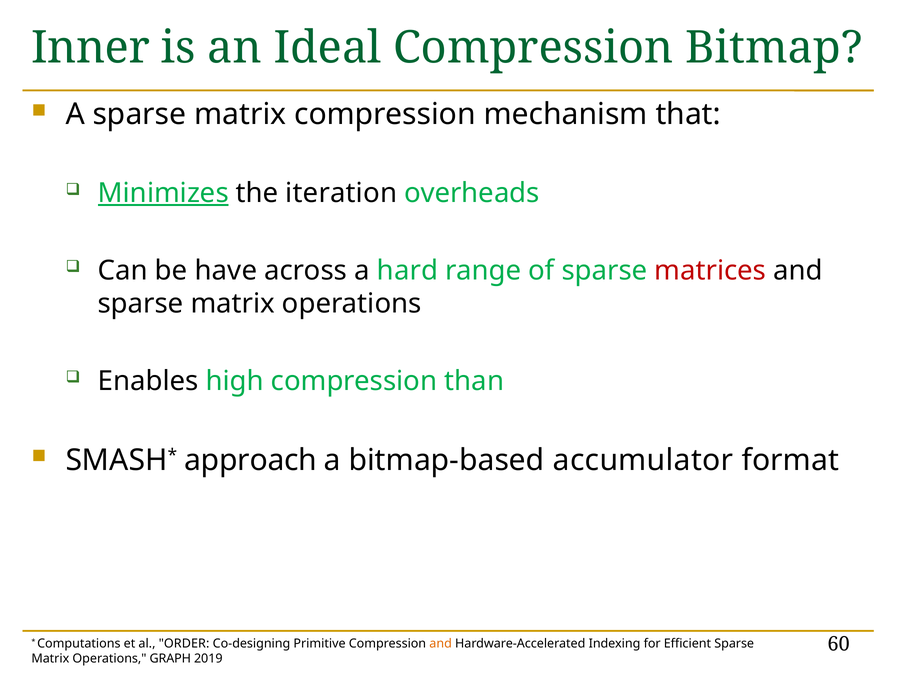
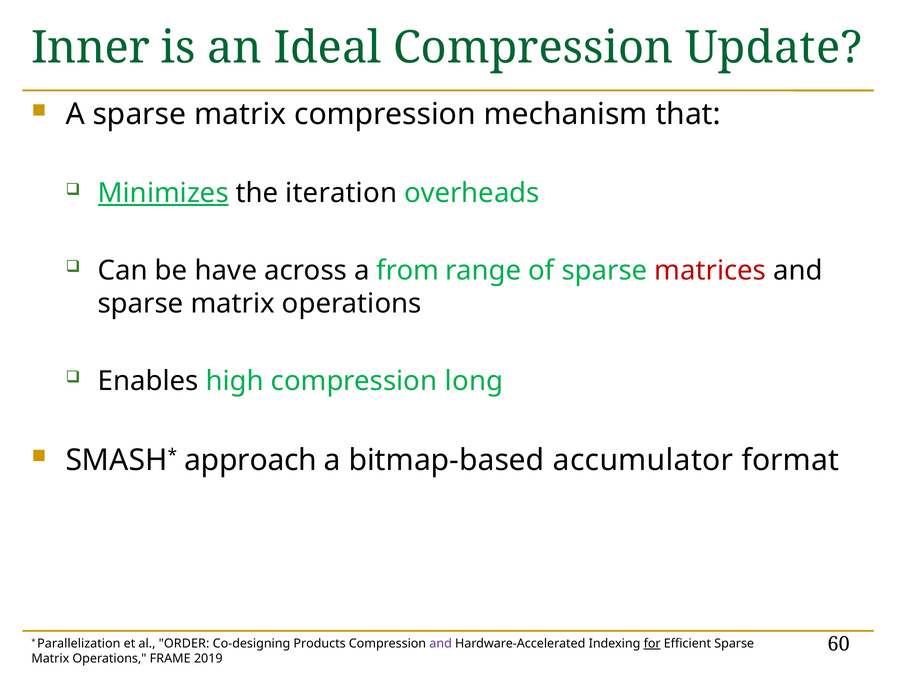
Bitmap: Bitmap -> Update (774, 48)
hard: hard -> from (408, 270)
than: than -> long (474, 381)
Computations: Computations -> Parallelization (79, 644)
Primitive: Primitive -> Products (320, 644)
and colour: orange -> purple (441, 644)
for underline: none -> present (652, 644)
GRAPH: GRAPH -> FRAME (170, 659)
